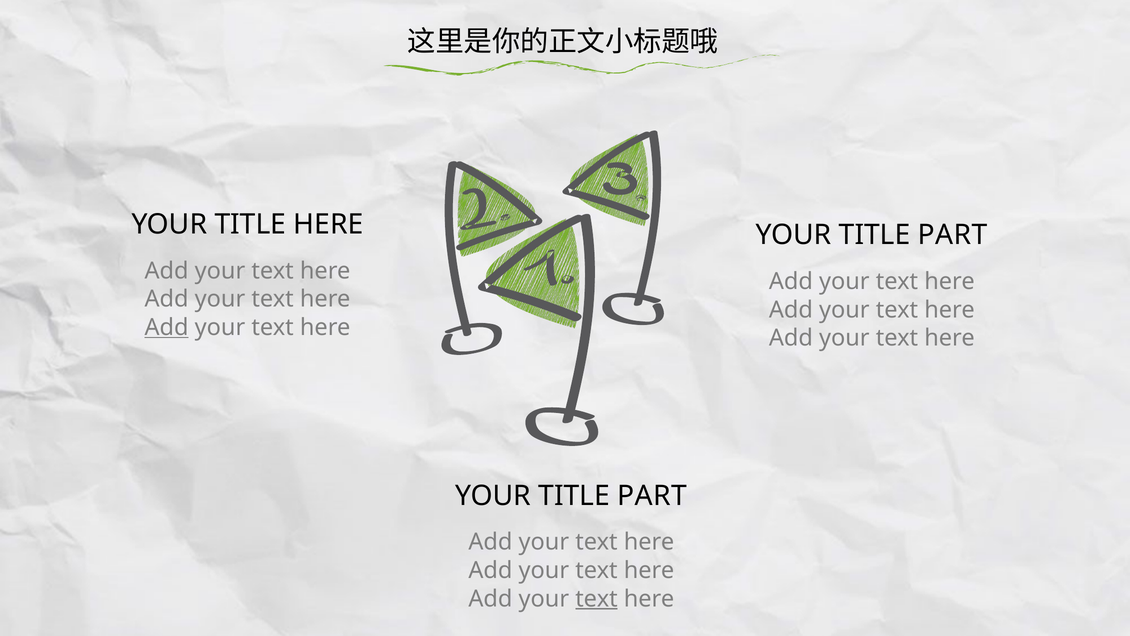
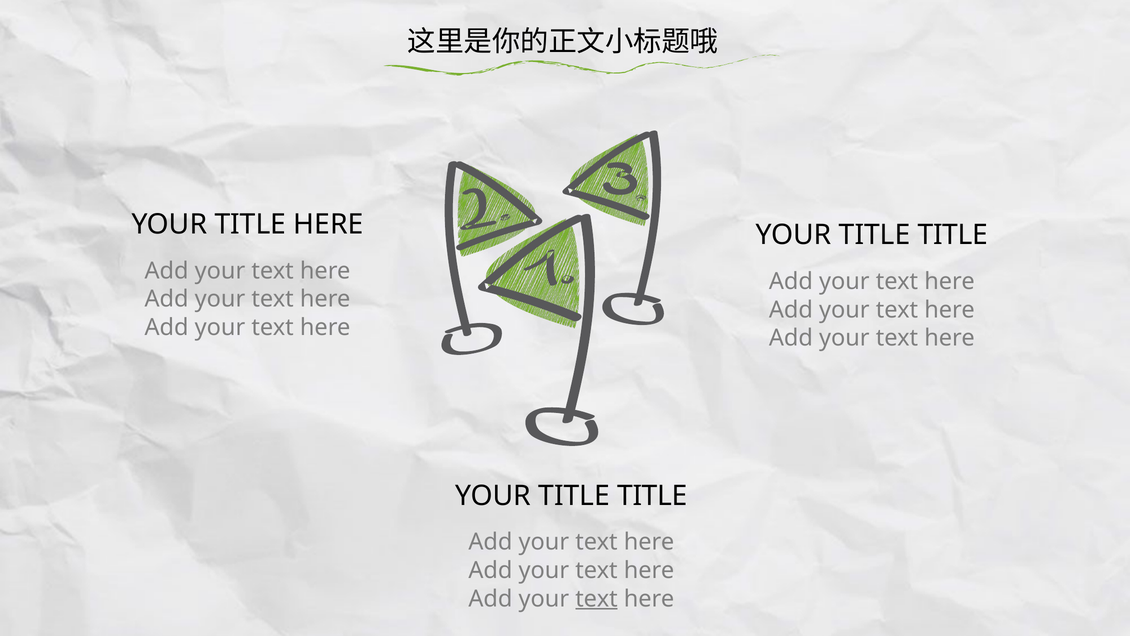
PART: PART -> TITLE (953, 235)
Add underline: present -> none (167, 327)
PART: PART -> TITLE (652, 495)
